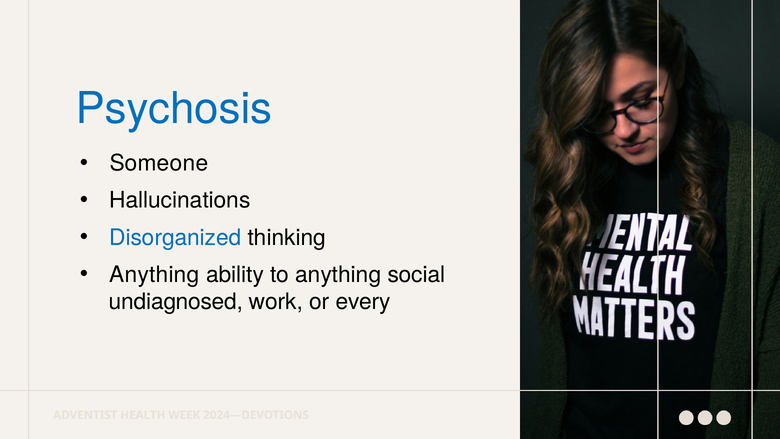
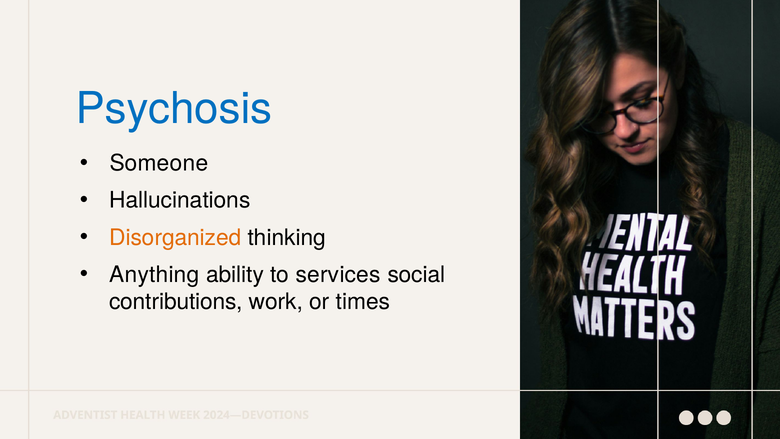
Disorganized colour: blue -> orange (175, 237)
to anything: anything -> services (338, 274)
undiagnosed: undiagnosed -> contributions (176, 302)
every: every -> times (363, 302)
